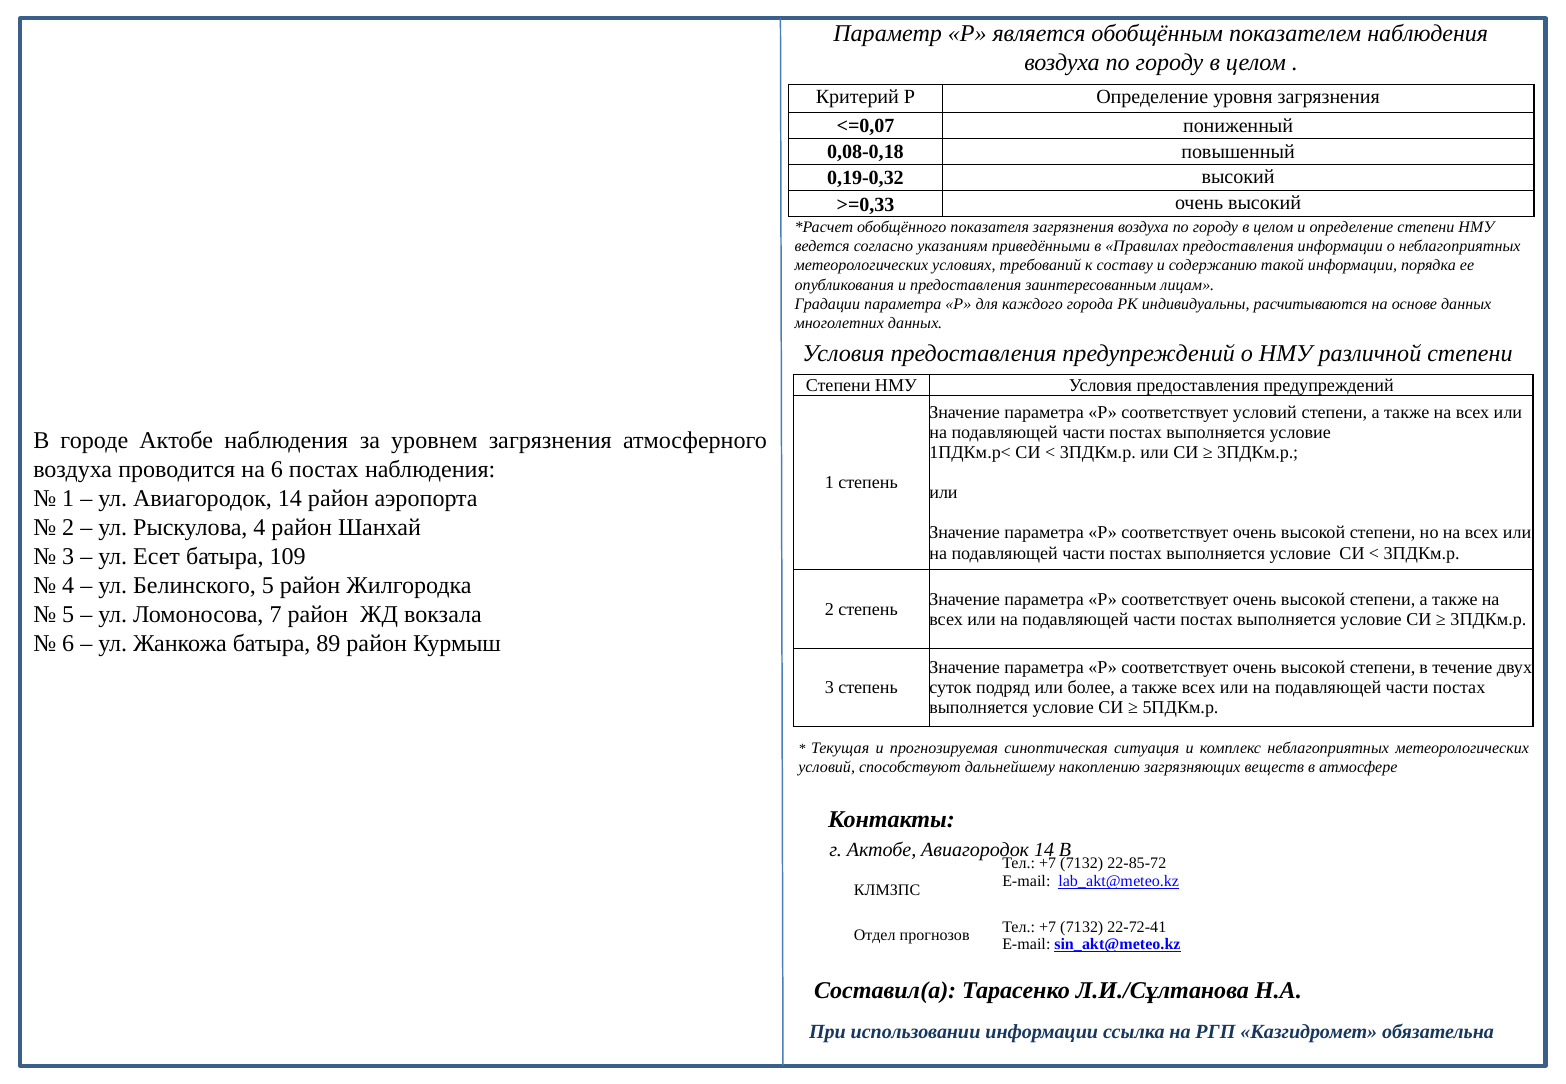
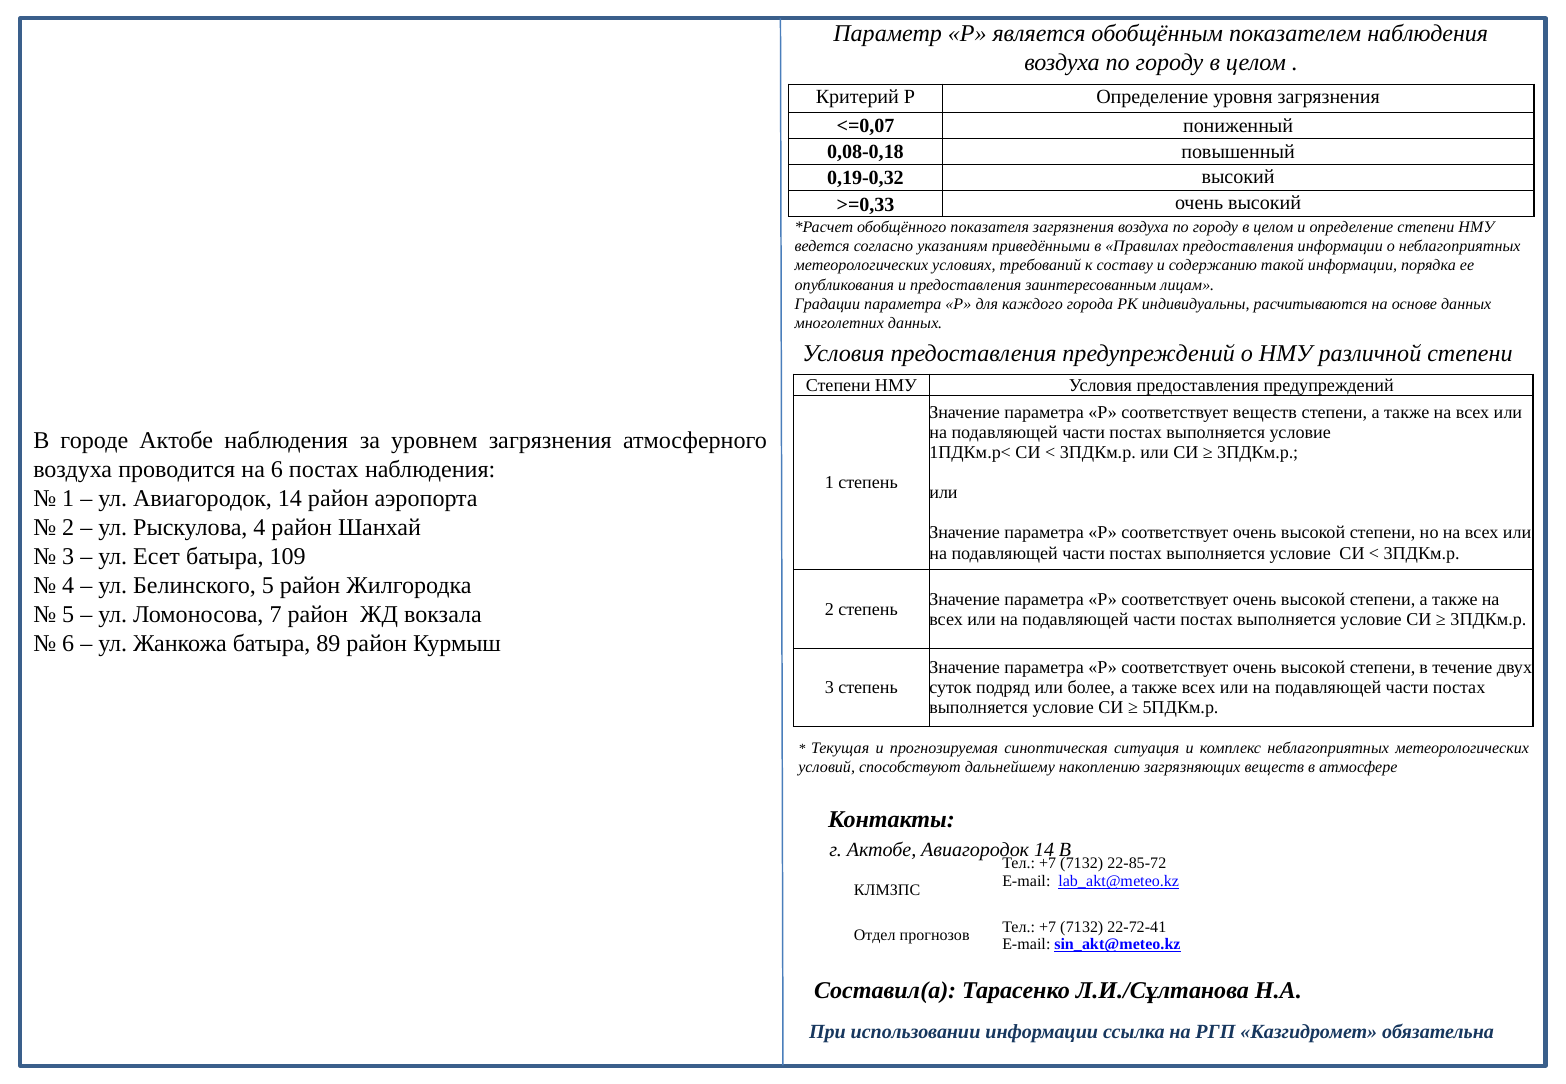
соответствует условий: условий -> веществ (1265, 413)
